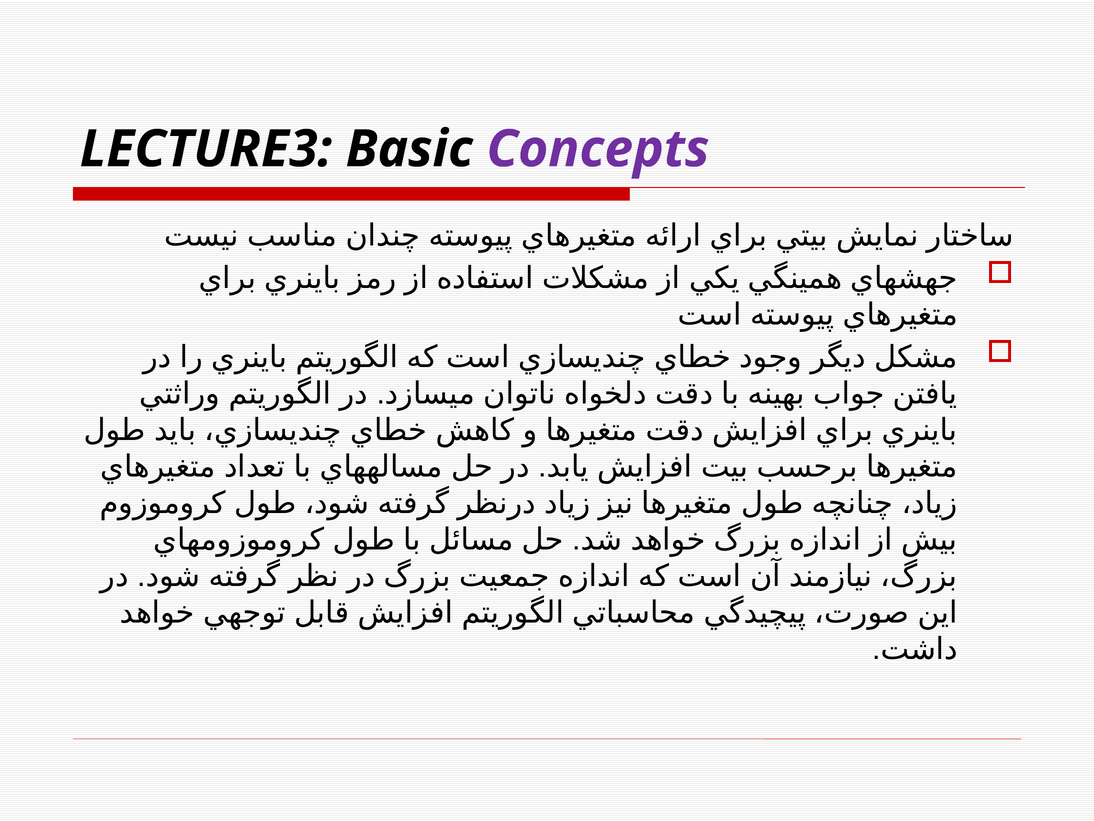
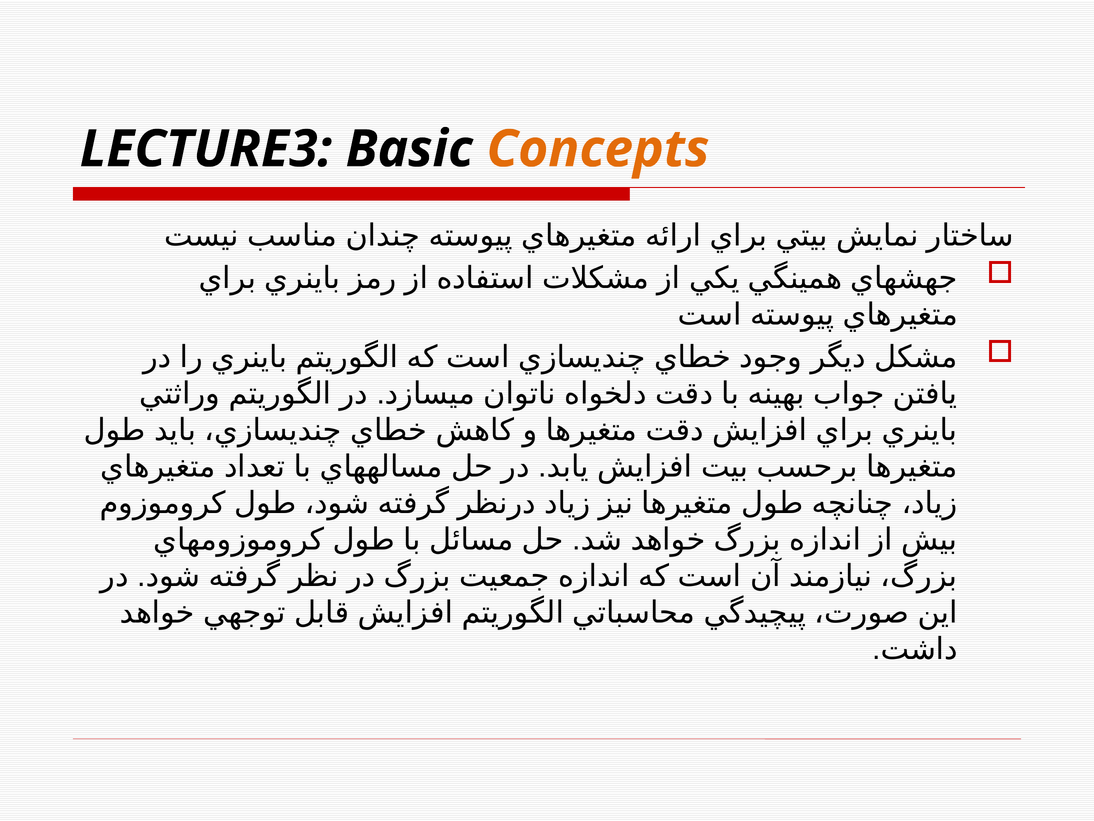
Concepts colour: purple -> orange (598, 149)
